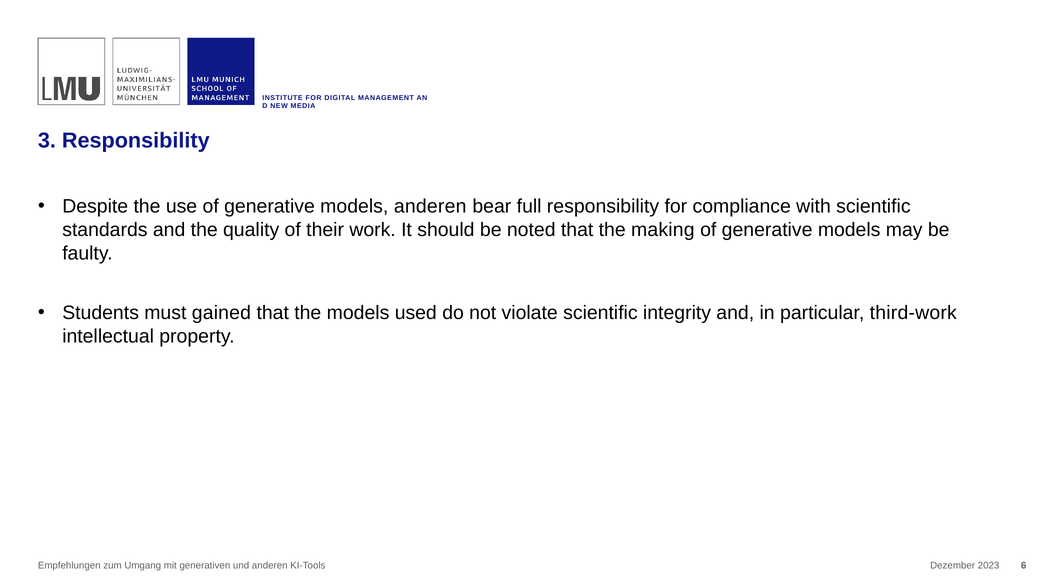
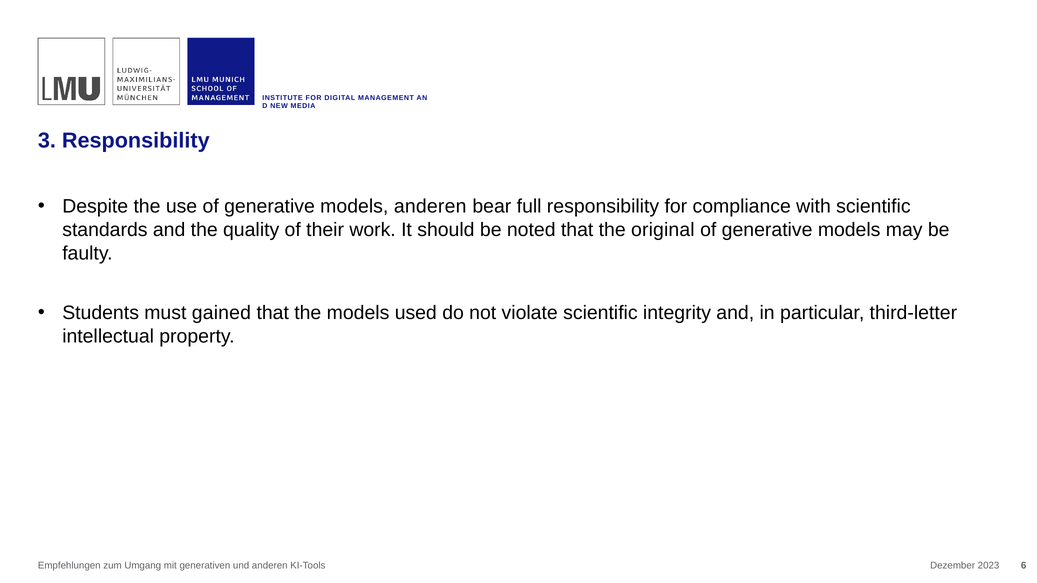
making: making -> original (663, 230)
third-work: third-work -> third-letter (913, 313)
